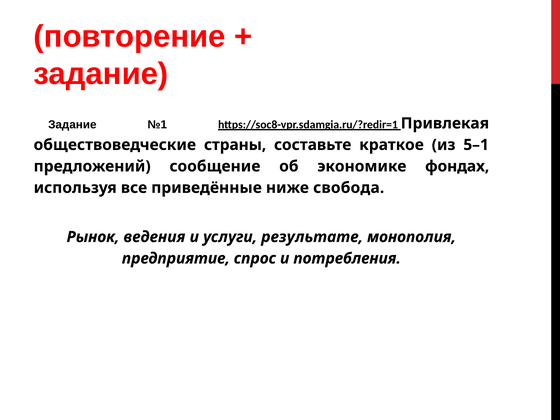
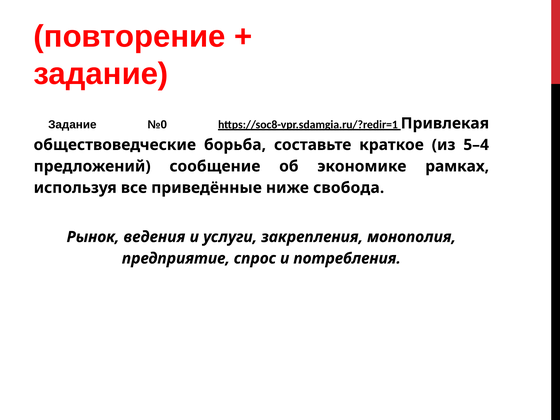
№1: №1 -> №0 (157, 125)
страны: страны -> борьба (235, 145)
5–1: 5–1 -> 5–4 (476, 145)
фондах: фондах -> рамках (457, 166)
результате: результате -> закрепления (312, 237)
